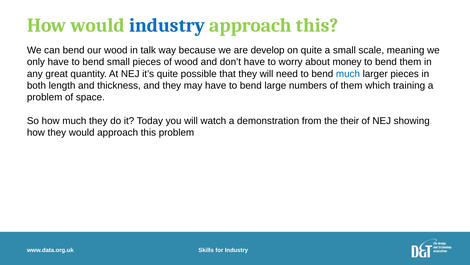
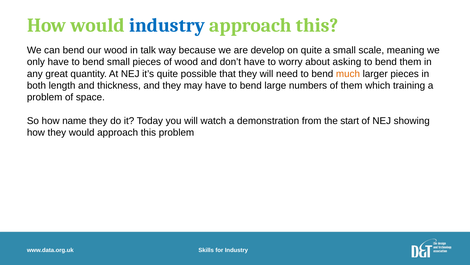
money: money -> asking (347, 62)
much colour: blue -> orange (348, 74)
how much: much -> name (74, 121)
their: their -> start (350, 121)
